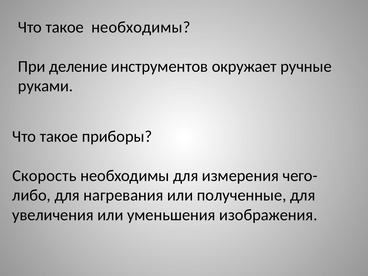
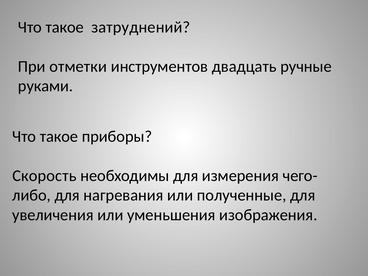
такое необходимы: необходимы -> затруднений (141, 27)
деление: деление -> отметки (78, 66)
окружает: окружает -> двадцать (244, 66)
